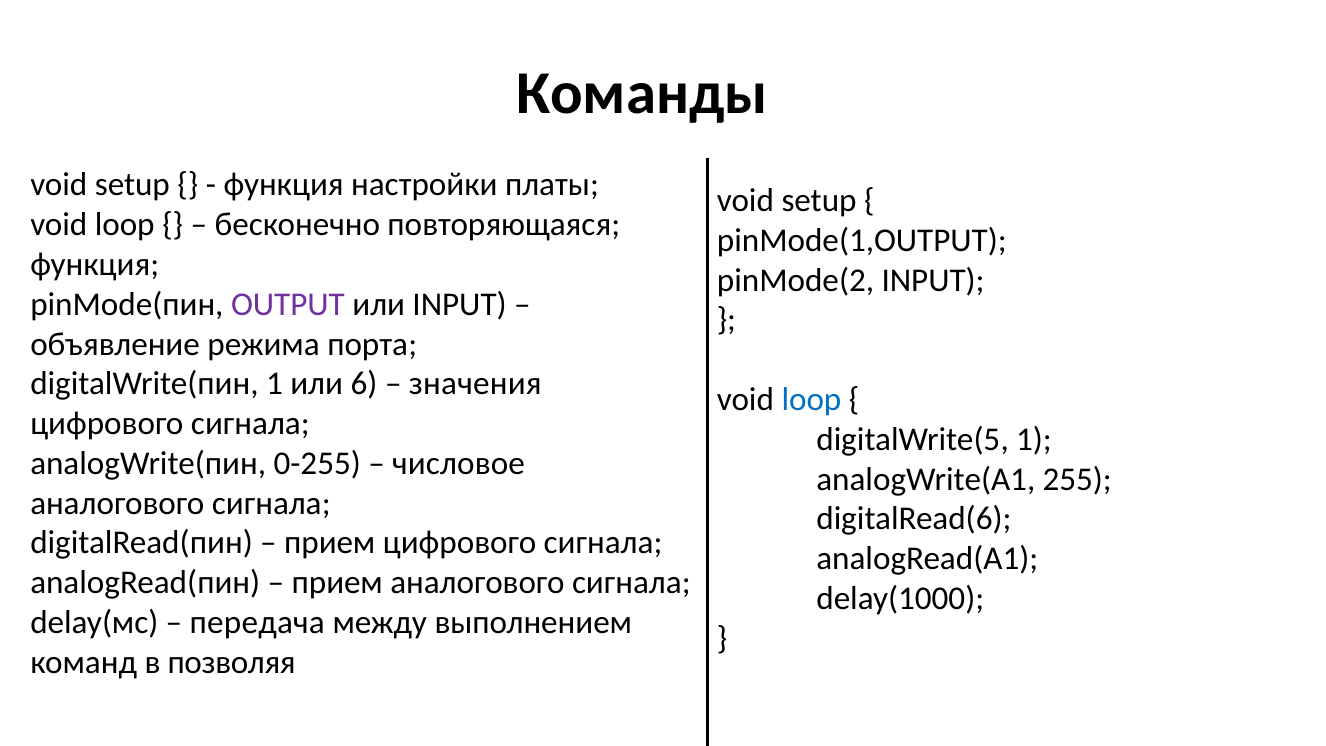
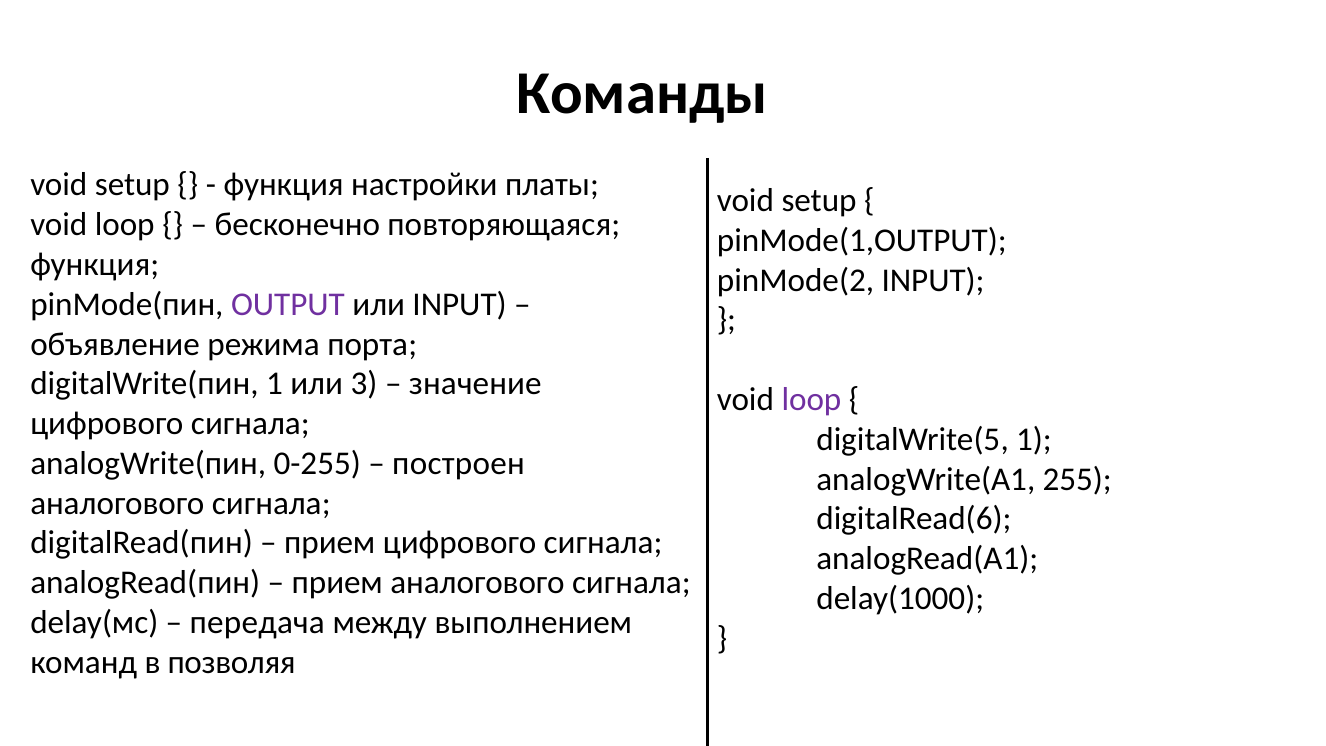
6: 6 -> 3 (364, 384)
значения: значения -> значение (475, 384)
loop colour: blue -> purple (811, 399)
числовое: числовое -> построен (459, 463)
